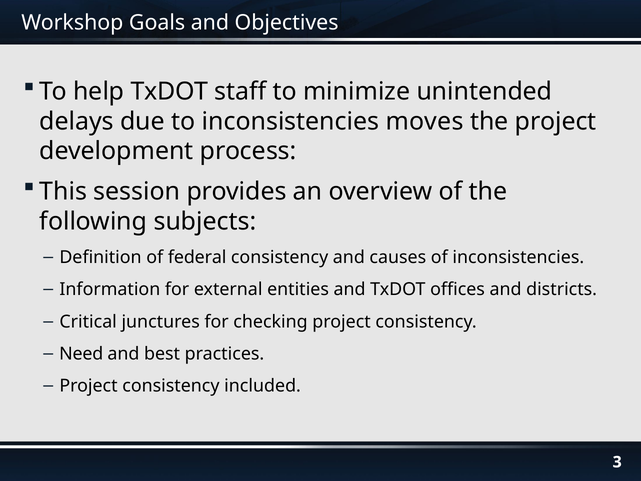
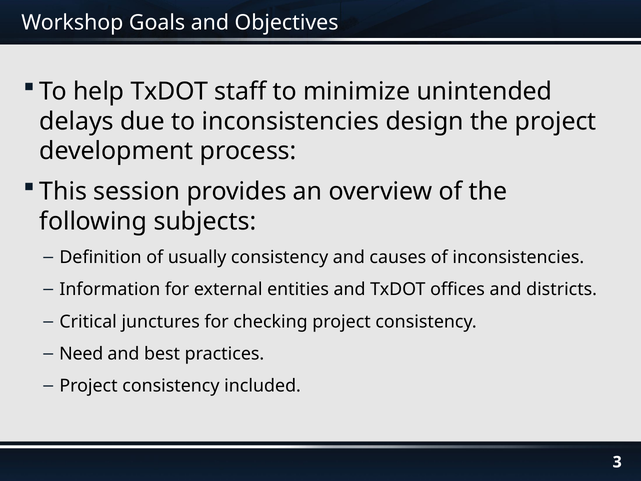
moves: moves -> design (425, 121)
federal: federal -> usually (197, 257)
